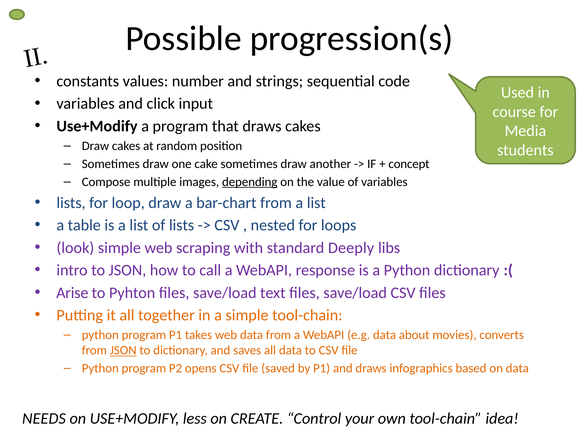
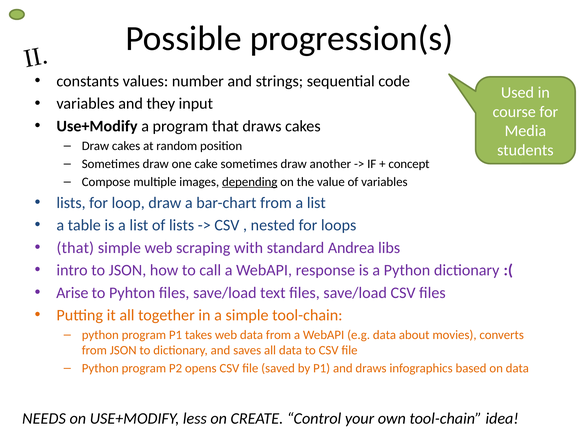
click: click -> they (161, 104)
look: look -> that (75, 248)
Deeply: Deeply -> Andrea (351, 248)
JSON underline: present -> none (123, 351)
